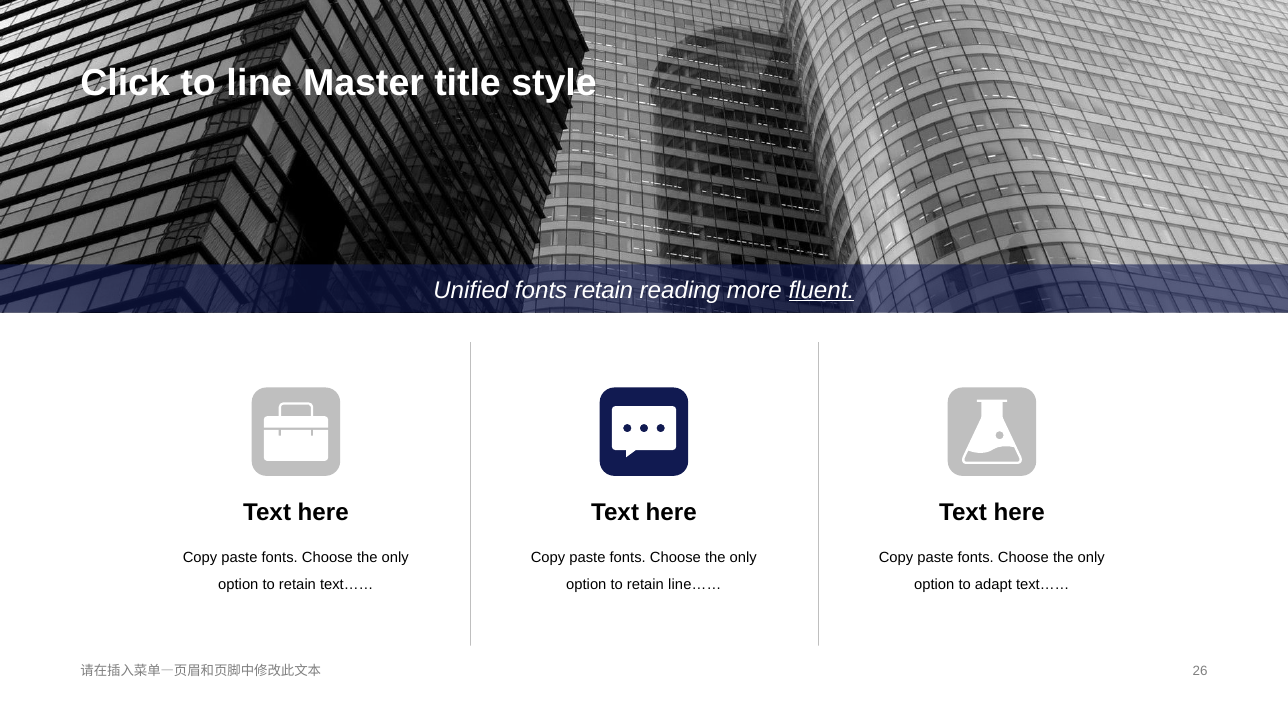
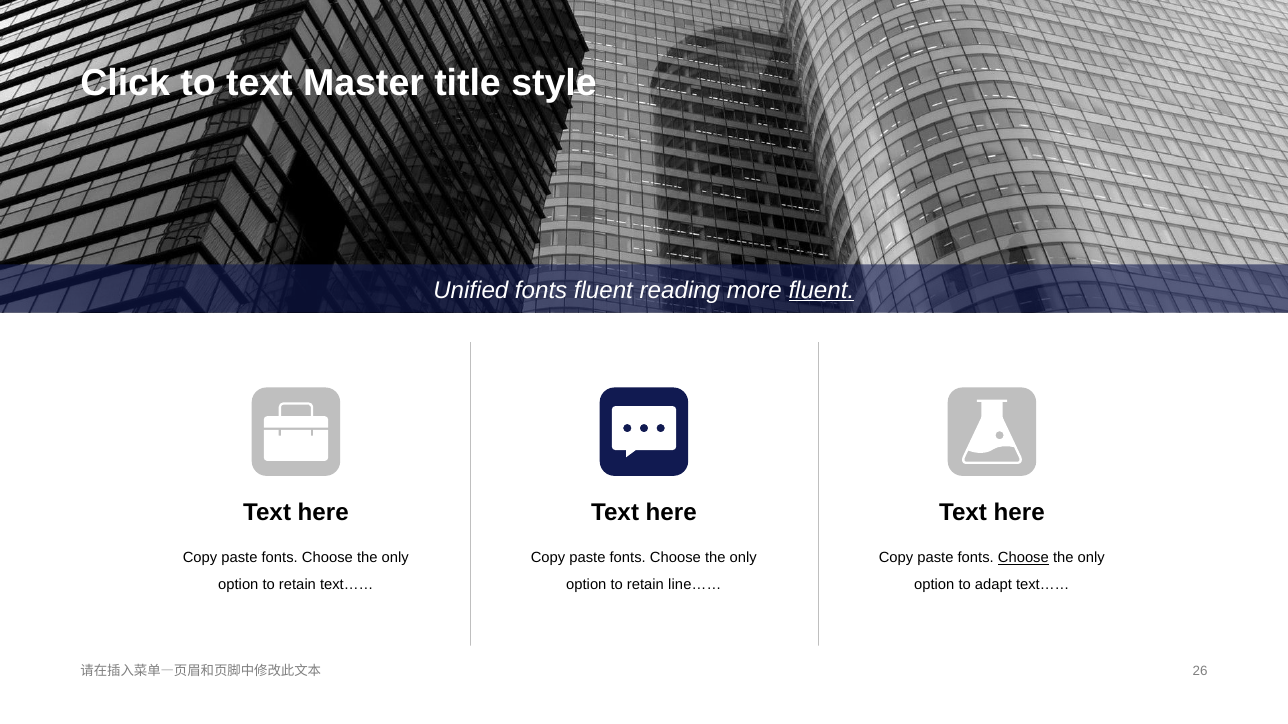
to line: line -> text (259, 83)
fonts retain: retain -> fluent (603, 290)
Choose underline: none -> present (1023, 558)
